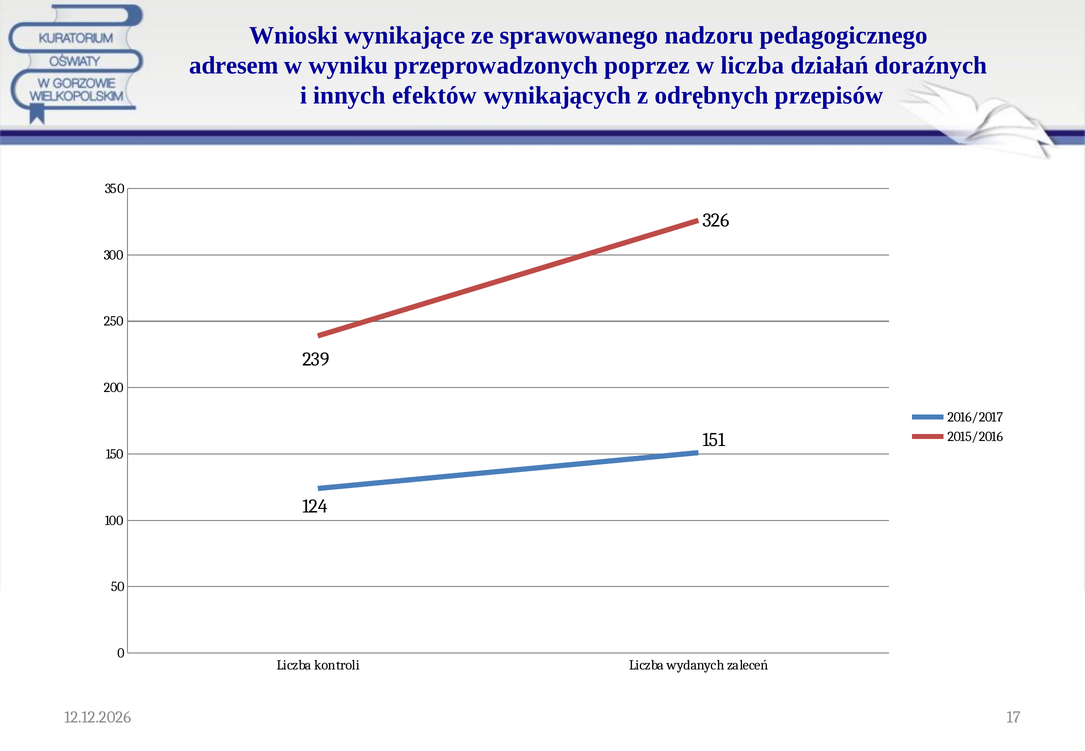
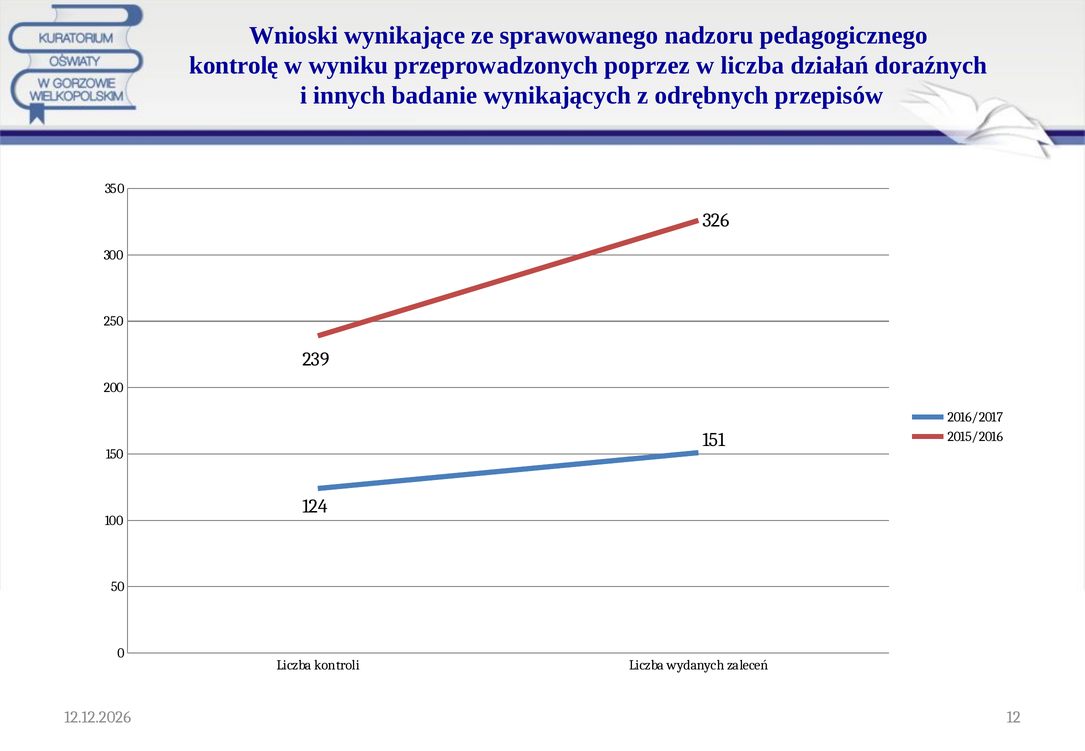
adresem: adresem -> kontrolę (234, 65)
efektów: efektów -> badanie (435, 95)
17: 17 -> 12 (1014, 717)
